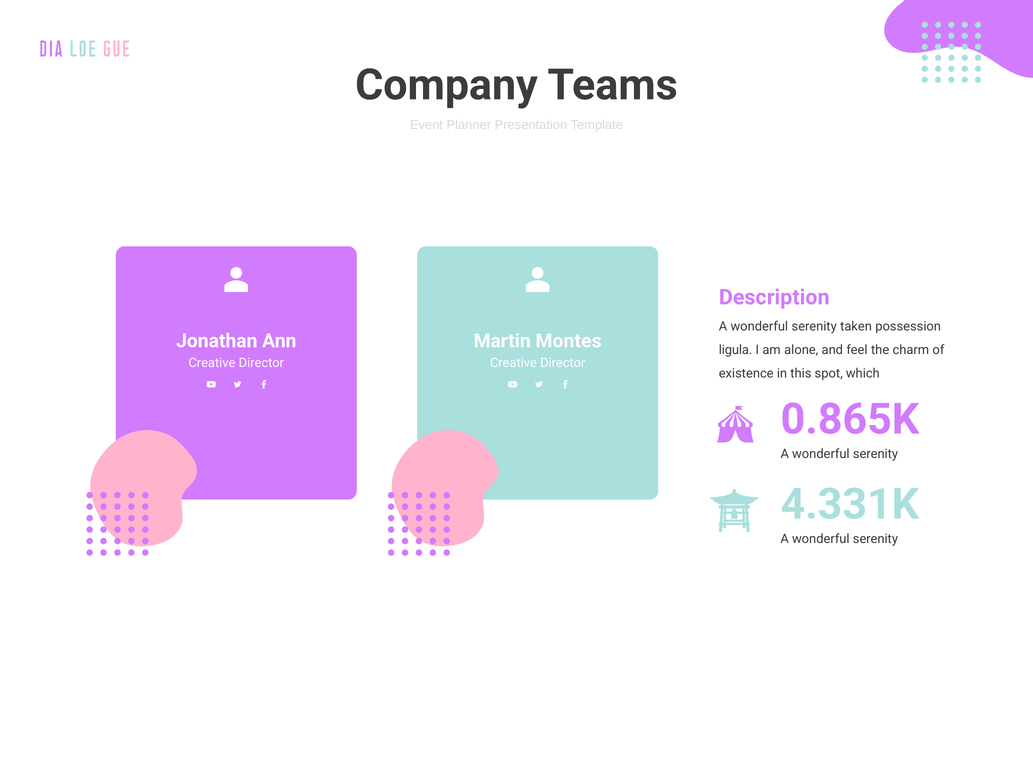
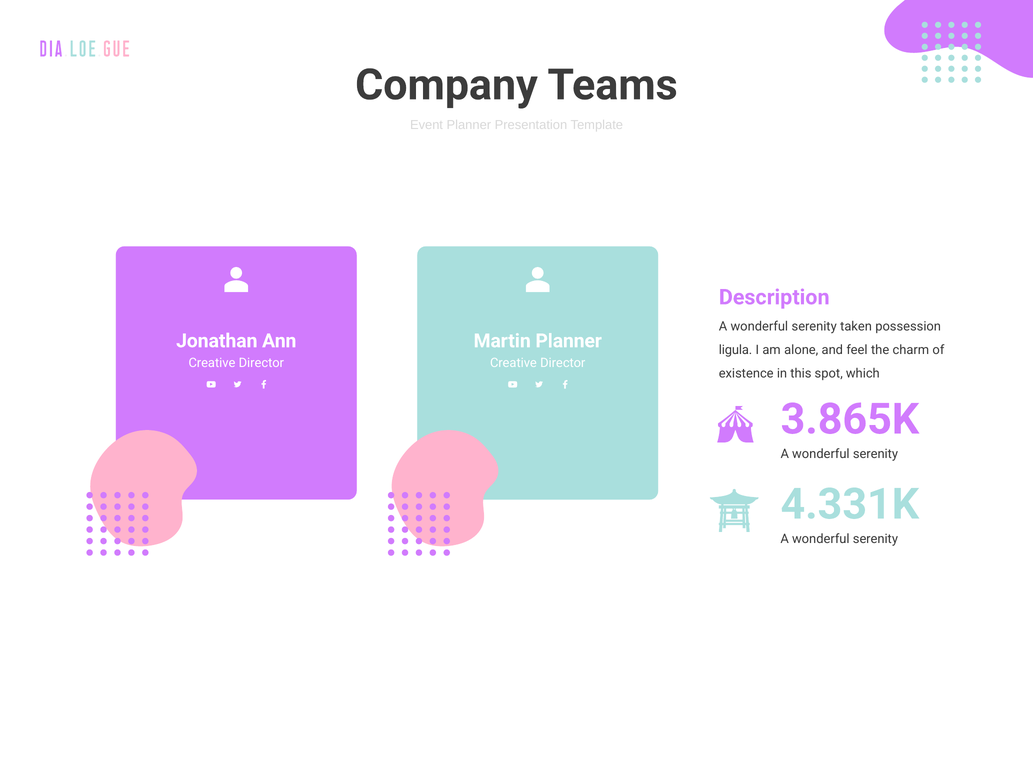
Martin Montes: Montes -> Planner (569, 341)
0.865K: 0.865K -> 3.865K (850, 419)
